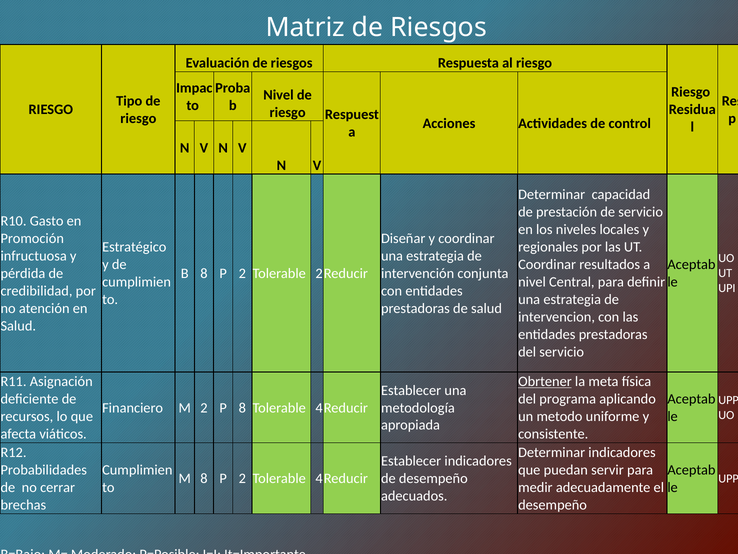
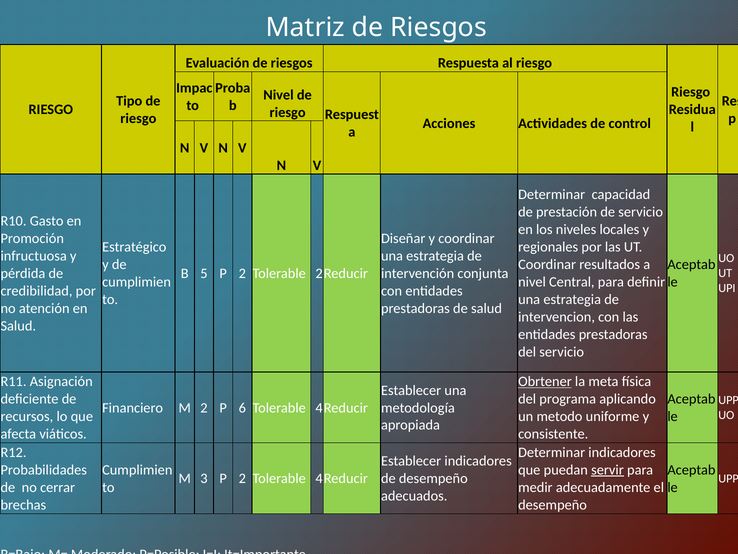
B 8: 8 -> 5 (204, 273)
P 8: 8 -> 6 (242, 407)
servir underline: none -> present (607, 470)
M 8: 8 -> 3 (204, 478)
